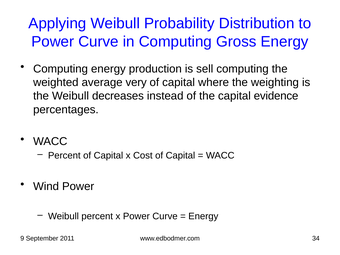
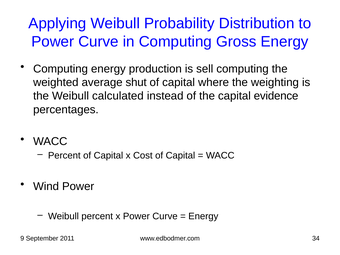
very: very -> shut (136, 82)
decreases: decreases -> calculated (118, 96)
